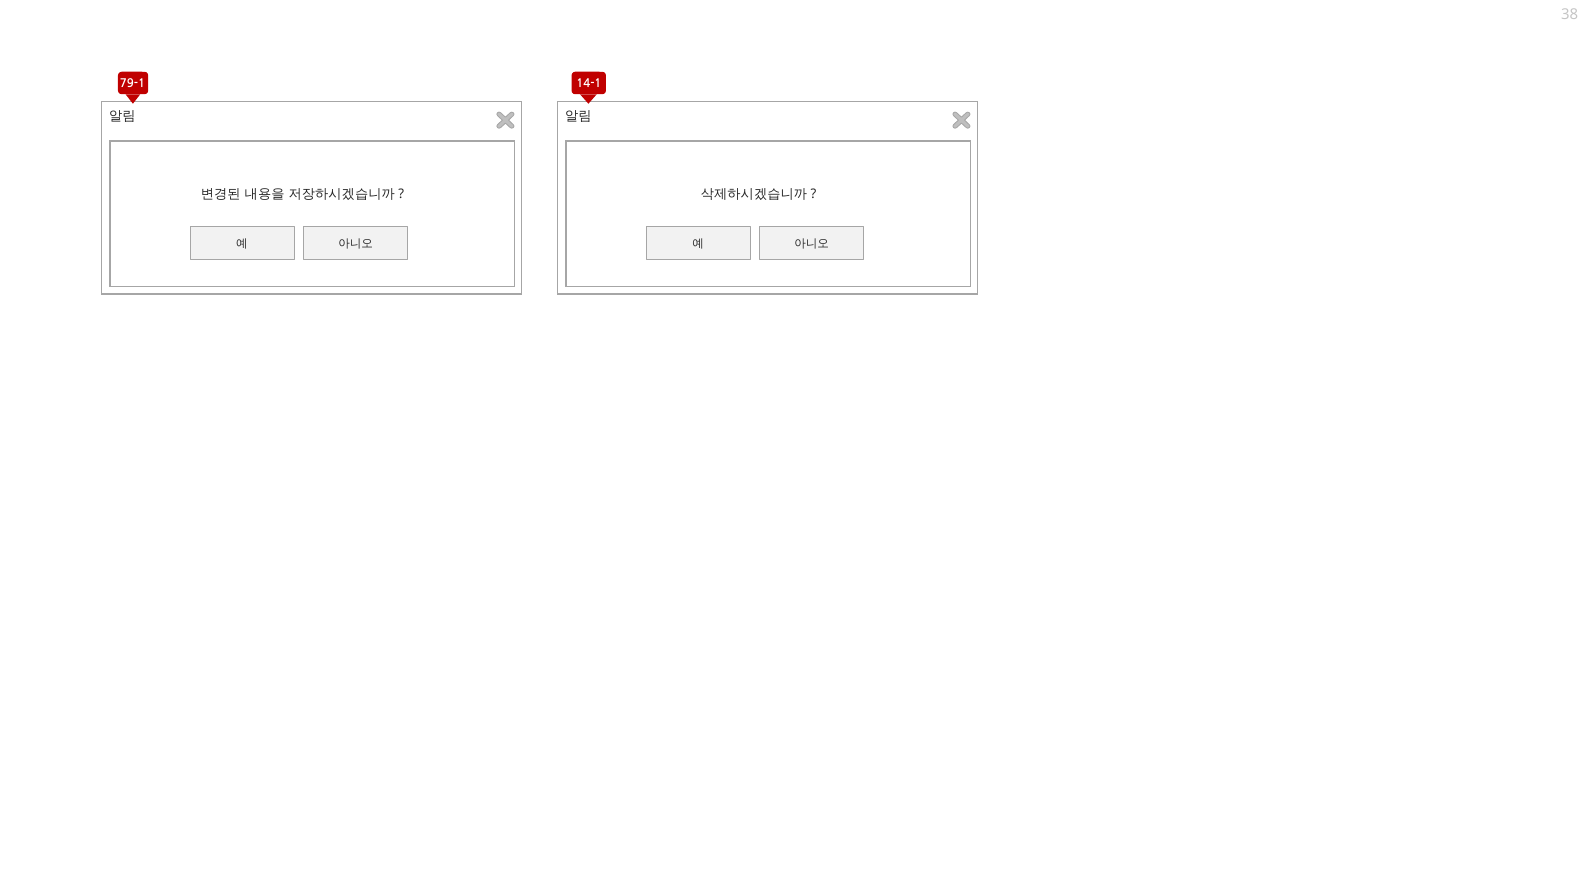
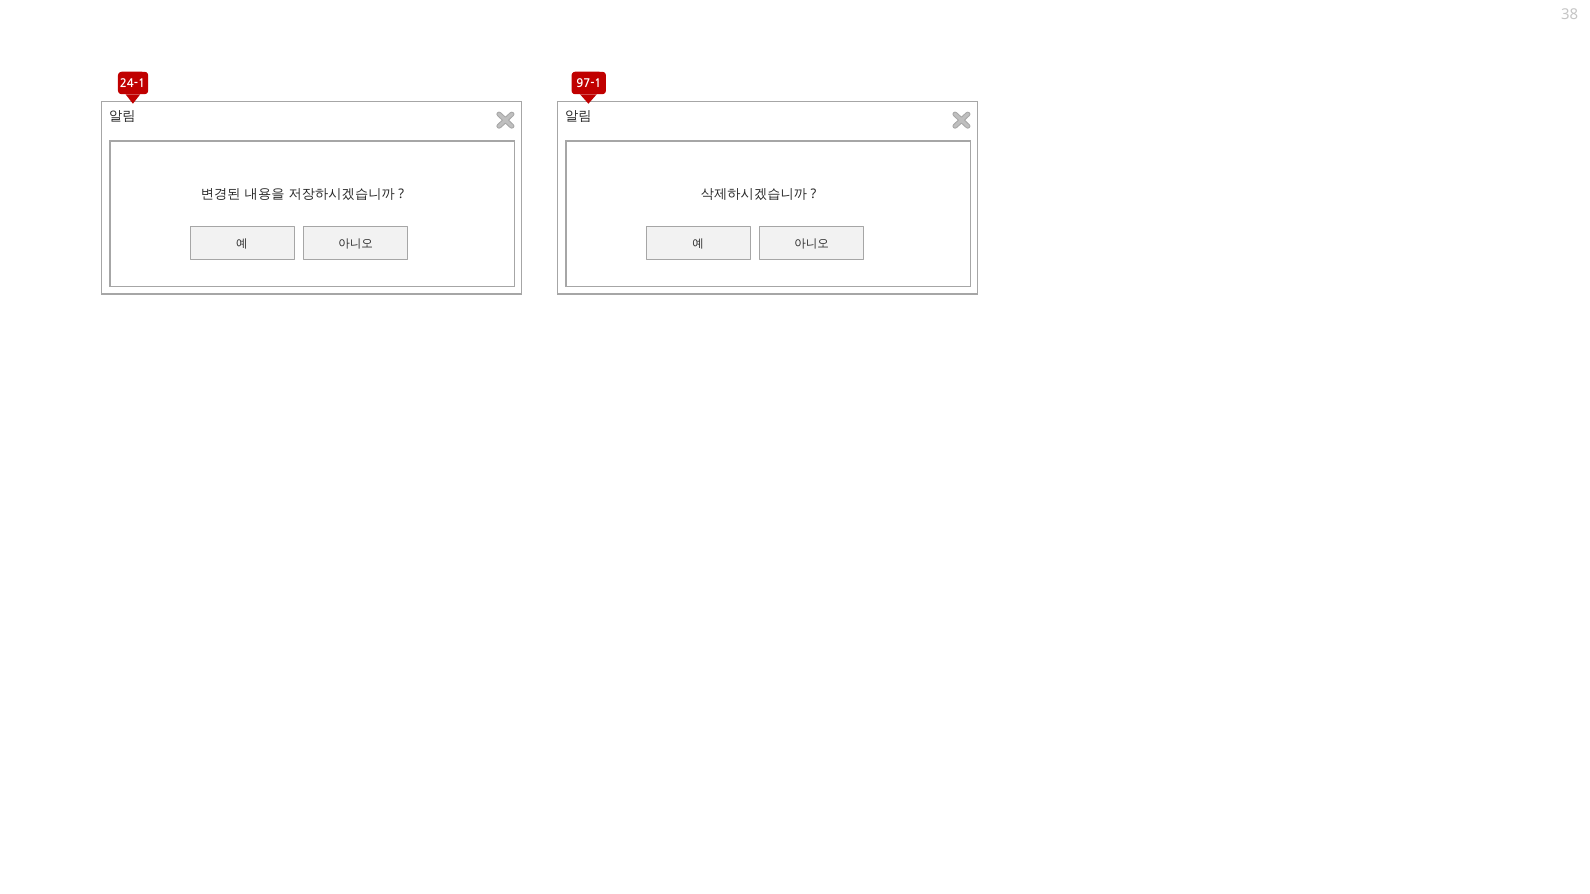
79-1: 79-1 -> 24-1 (133, 84)
14-1: 14-1 -> 97-1 (589, 84)
